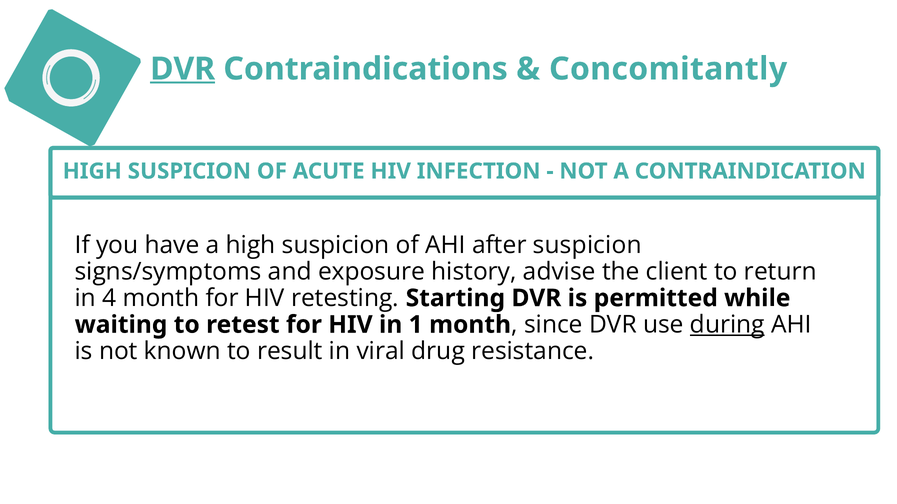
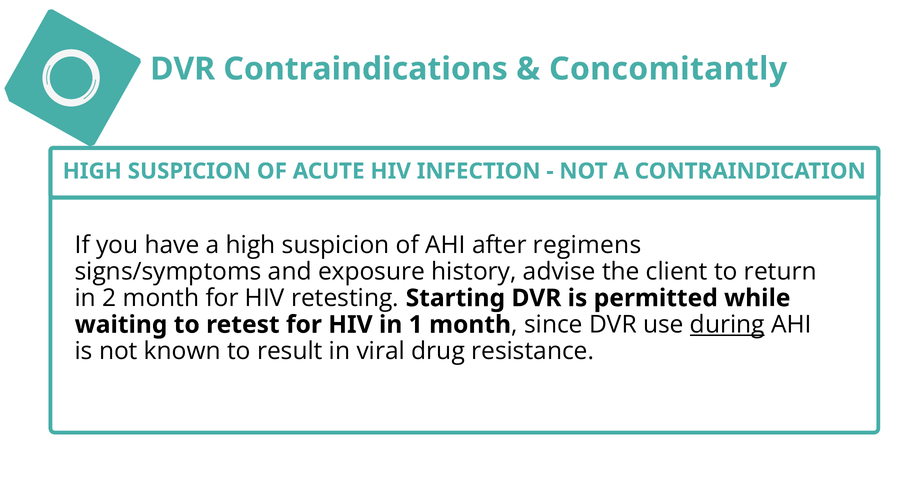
DVR underline: present -> none (183, 69)
after suspicion: suspicion -> regimens (587, 245)
4: 4 -> 2 (109, 298)
